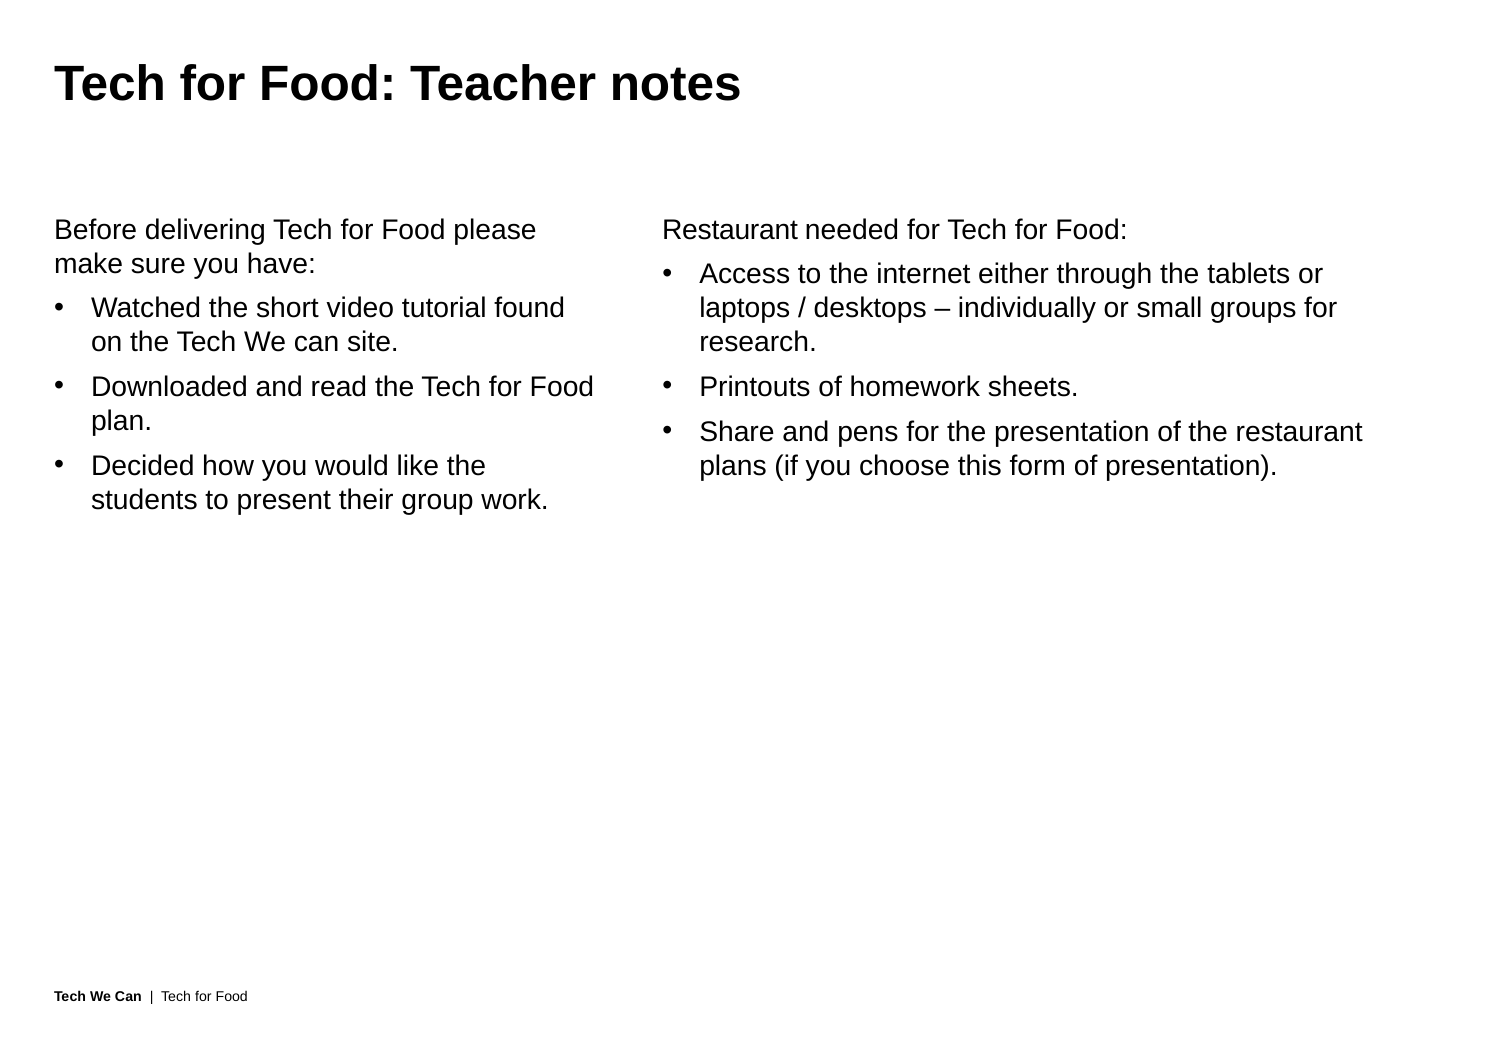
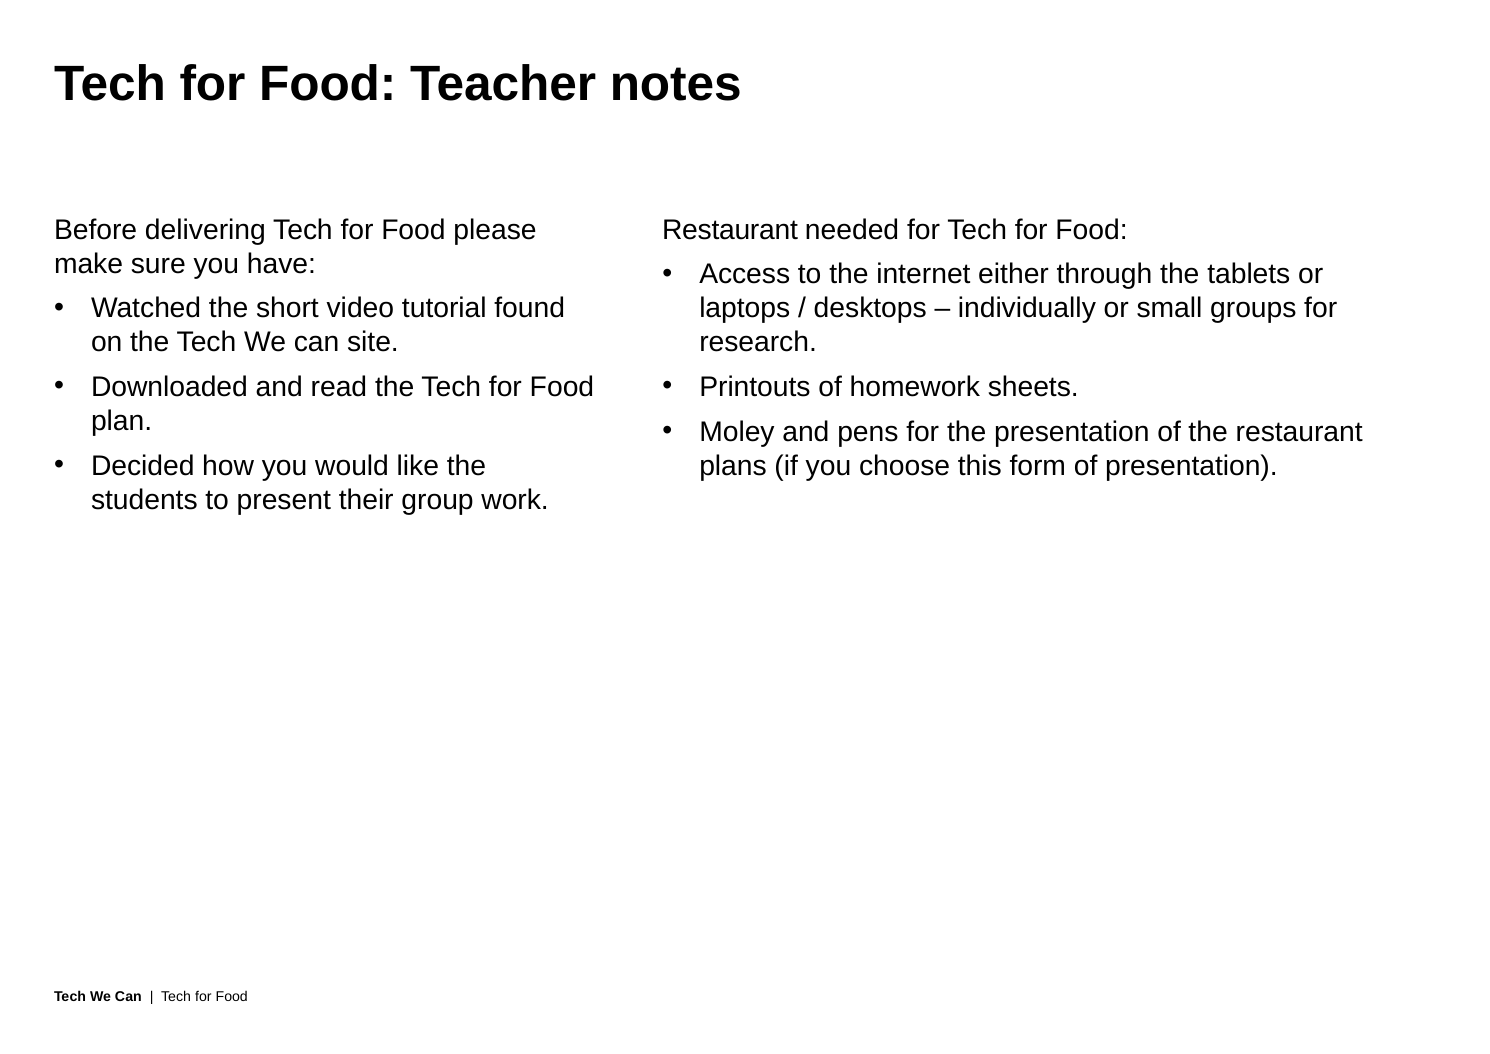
Share: Share -> Moley (737, 432)
